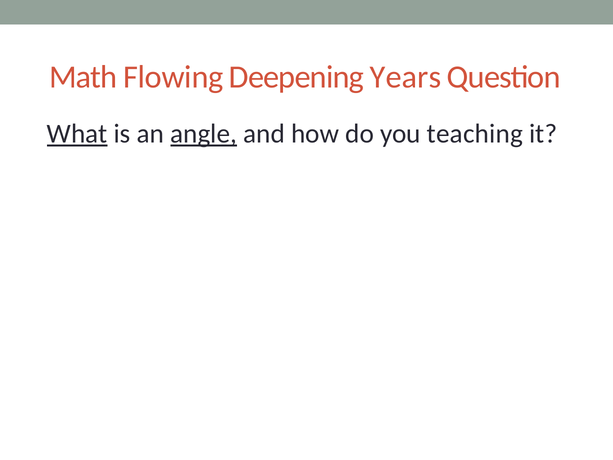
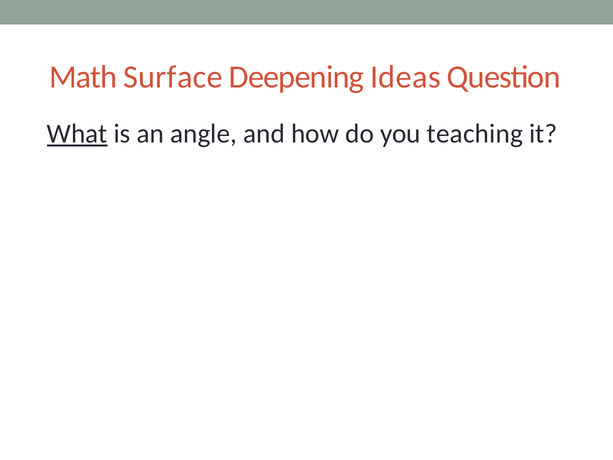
Flowing: Flowing -> Surface (173, 77)
Years: Years -> Ideas (405, 77)
angle underline: present -> none (204, 134)
